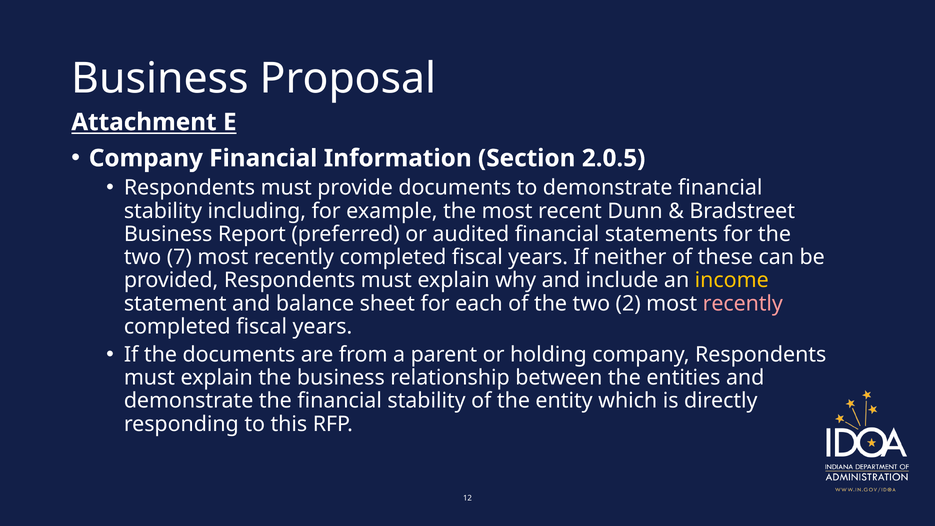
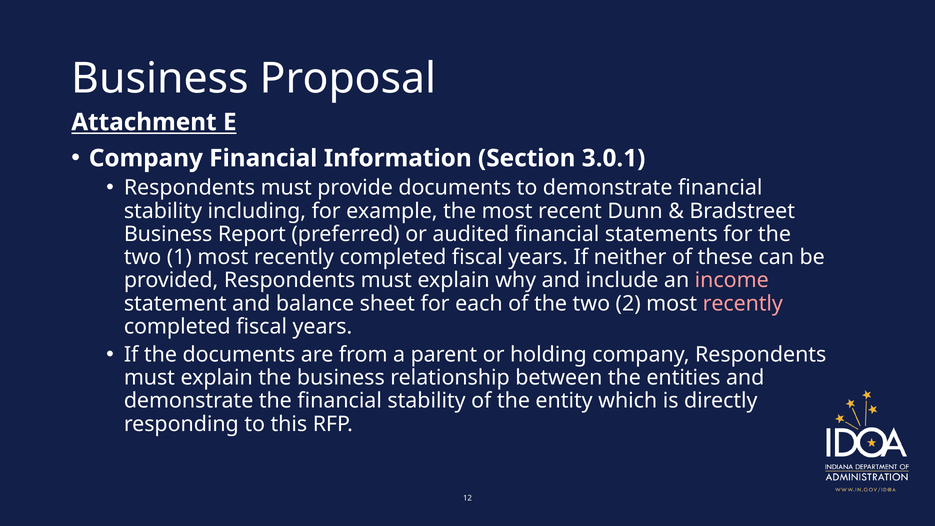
2.0.5: 2.0.5 -> 3.0.1 (614, 158)
7: 7 -> 1 (179, 257)
income colour: yellow -> pink (732, 280)
